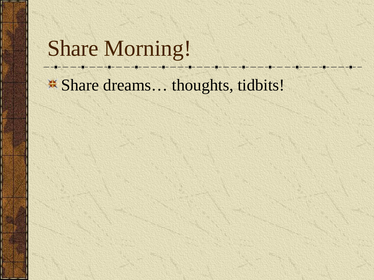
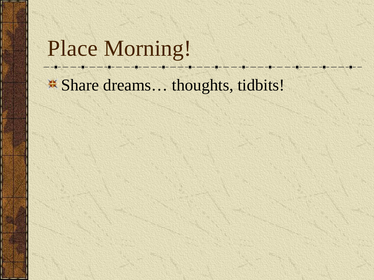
Share: Share -> Place (73, 48)
